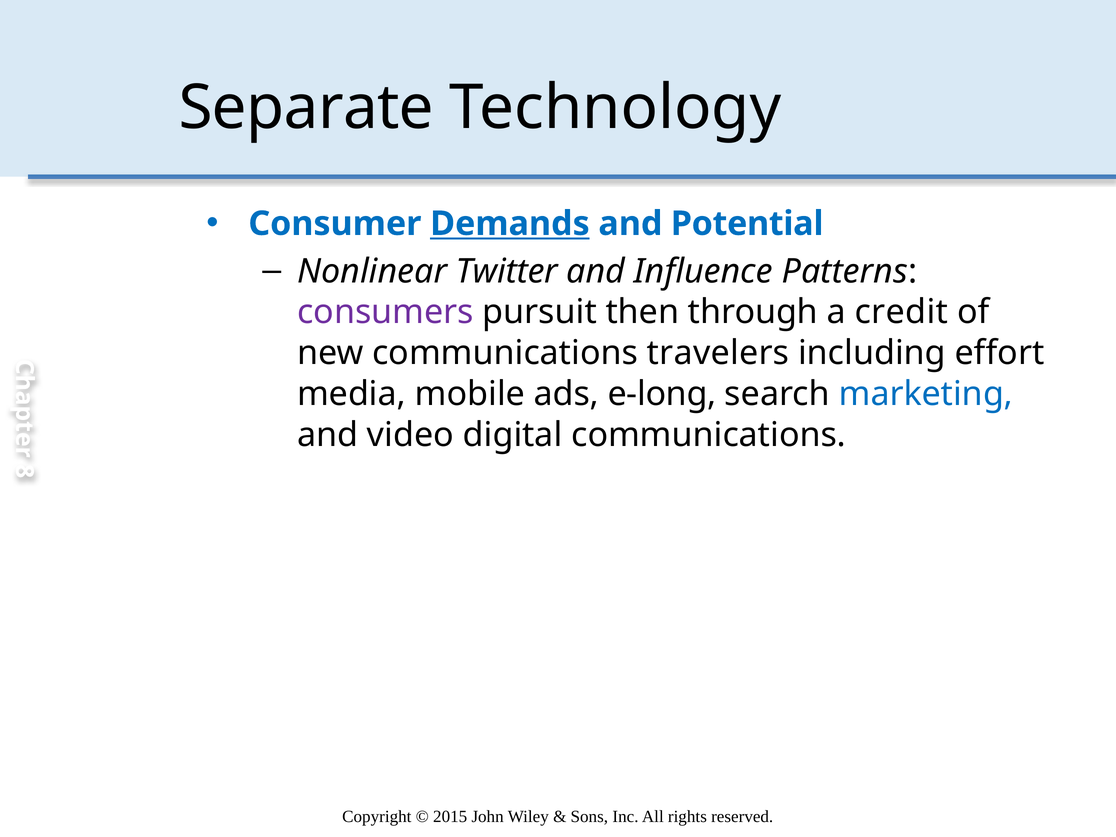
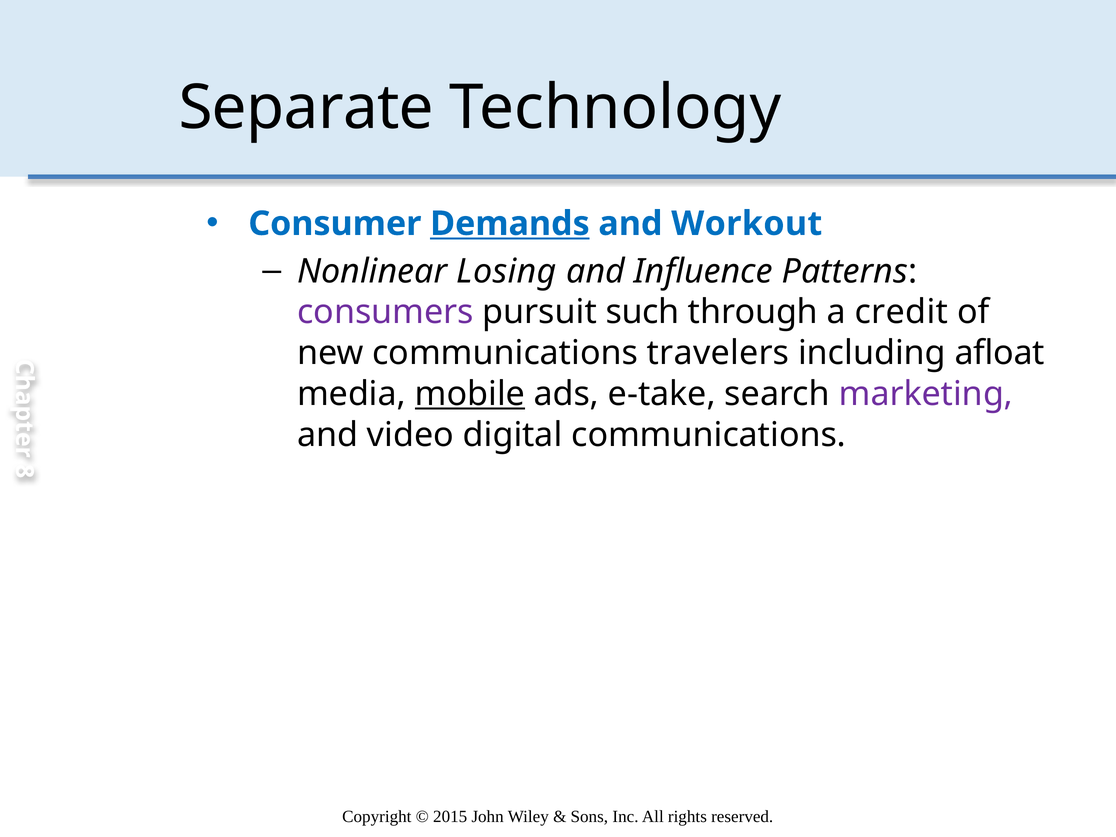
Potential: Potential -> Workout (747, 224)
Twitter: Twitter -> Losing (507, 271)
then: then -> such (642, 312)
effort: effort -> afloat (1000, 353)
mobile underline: none -> present (470, 394)
e-long: e-long -> e-take (662, 394)
marketing colour: blue -> purple (926, 394)
